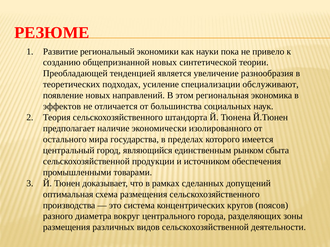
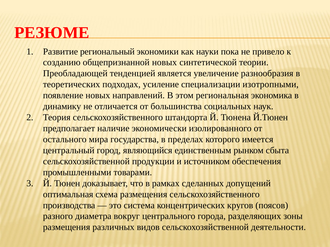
обслуживают: обслуживают -> изотропными (271, 85)
эффектов: эффектов -> динамику (62, 107)
